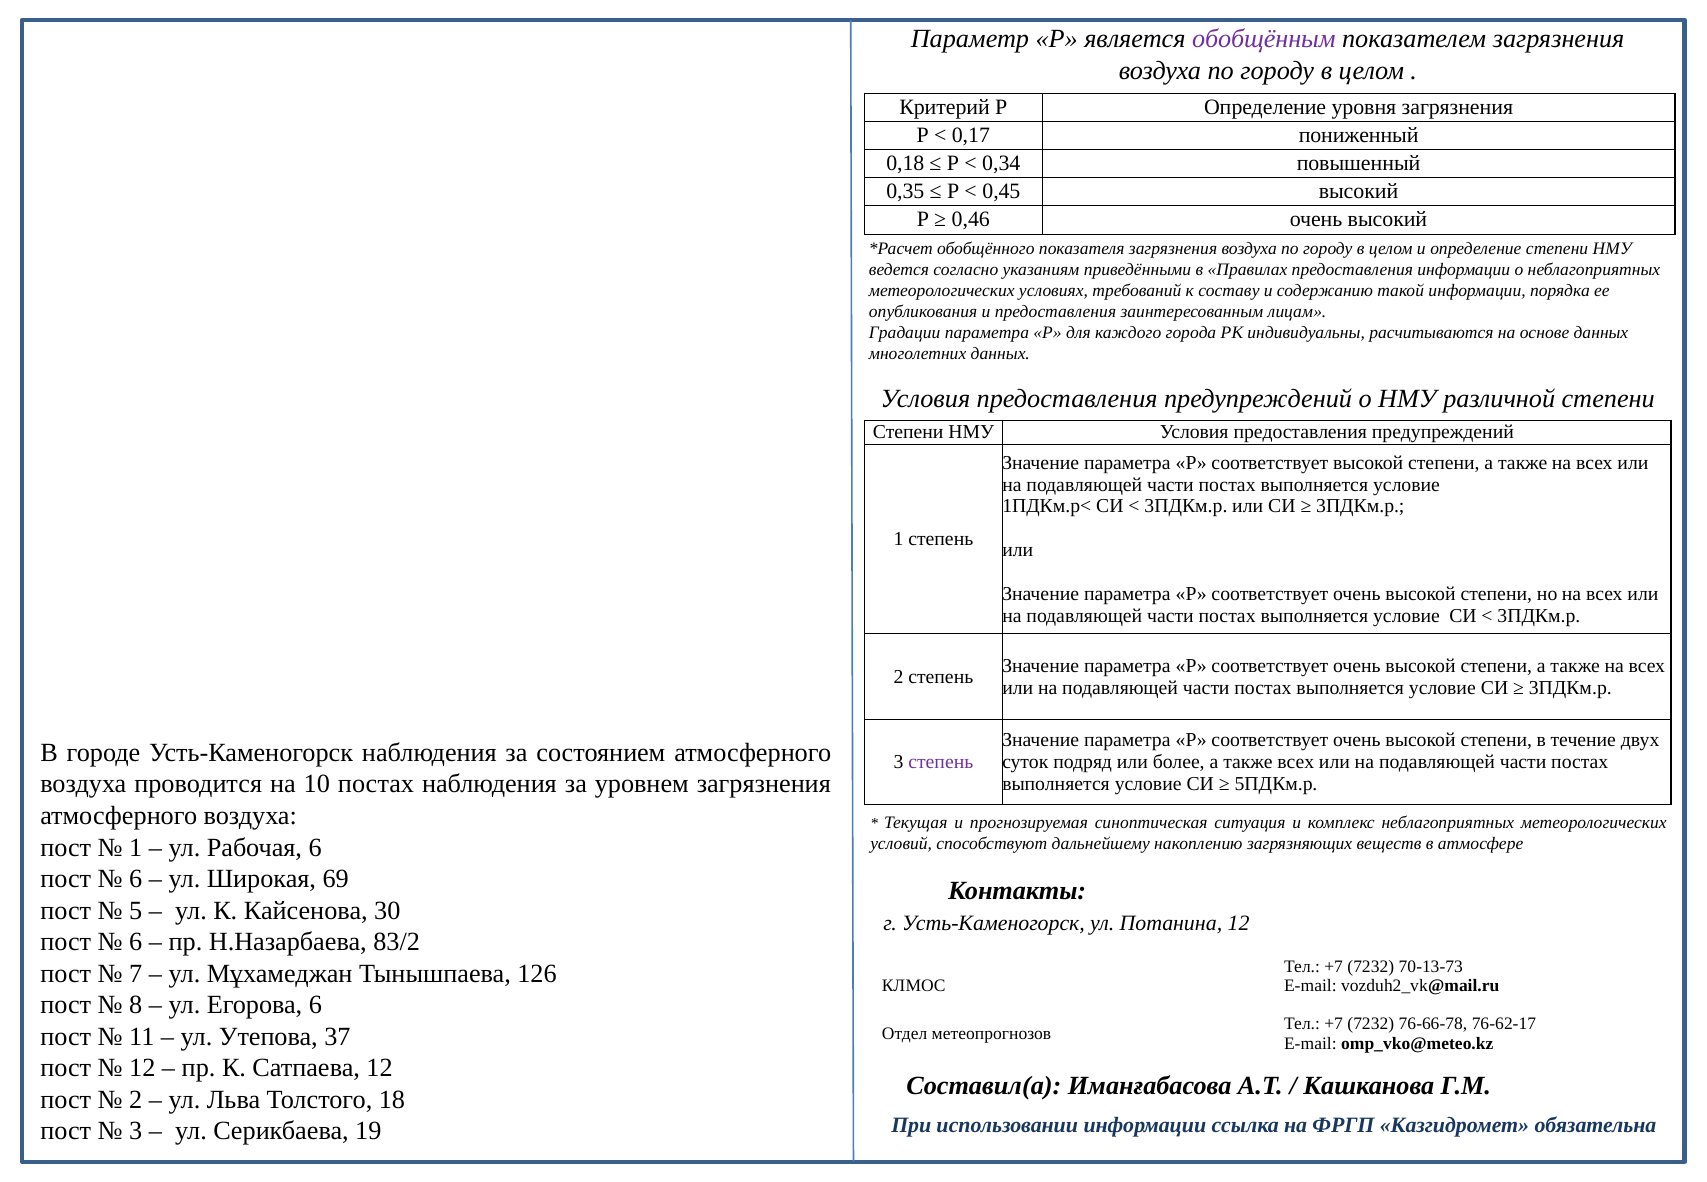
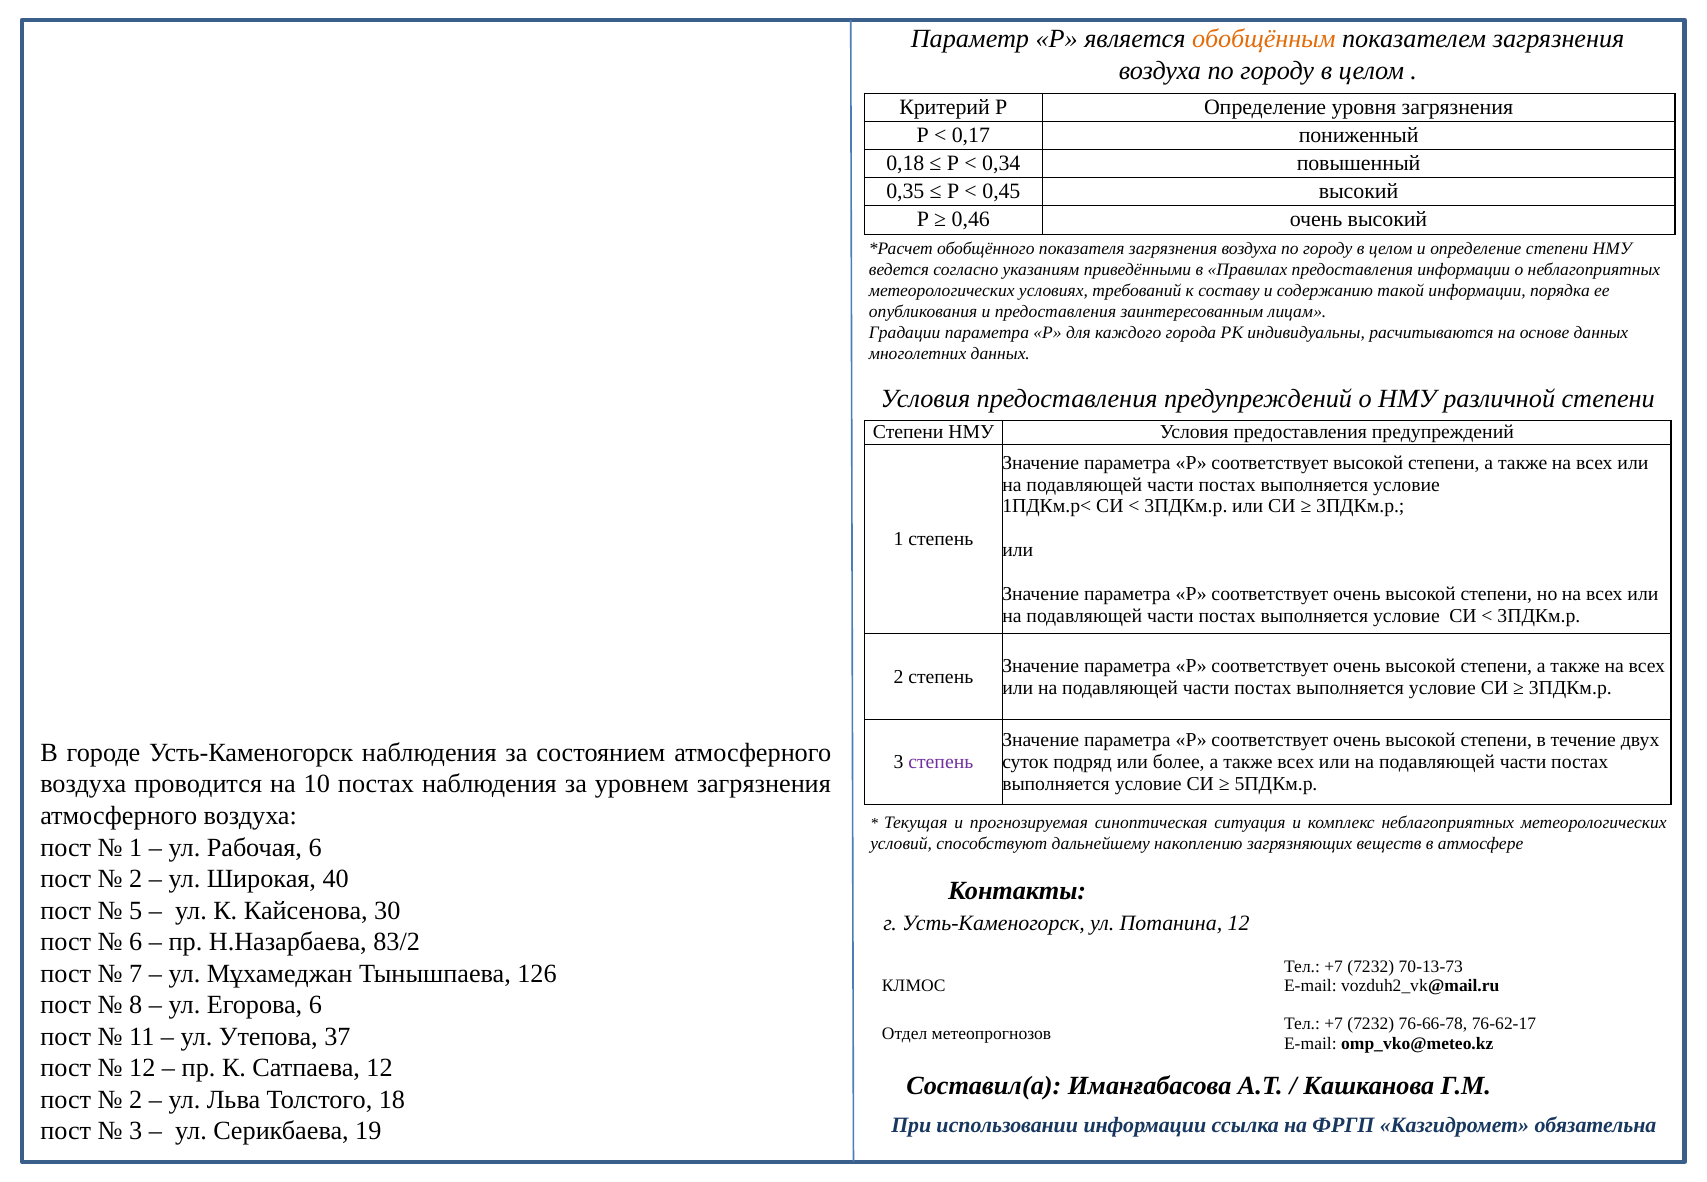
обобщённым colour: purple -> orange (1264, 39)
6: 6 -> 2 (136, 879)
69: 69 -> 40 (336, 879)
